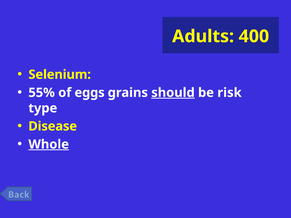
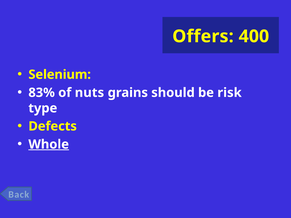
Adults: Adults -> Offers (203, 36)
55%: 55% -> 83% (42, 93)
eggs: eggs -> nuts (89, 93)
should underline: present -> none (173, 93)
Disease: Disease -> Defects (53, 126)
